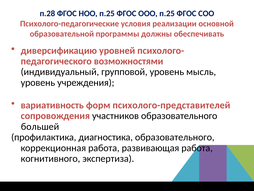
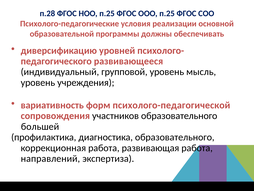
возможностями: возможностями -> развивающееся (129, 61)
психолого-представителей: психолого-представителей -> психолого-педагогической (171, 105)
когнитивного: когнитивного -> направлений (50, 158)
